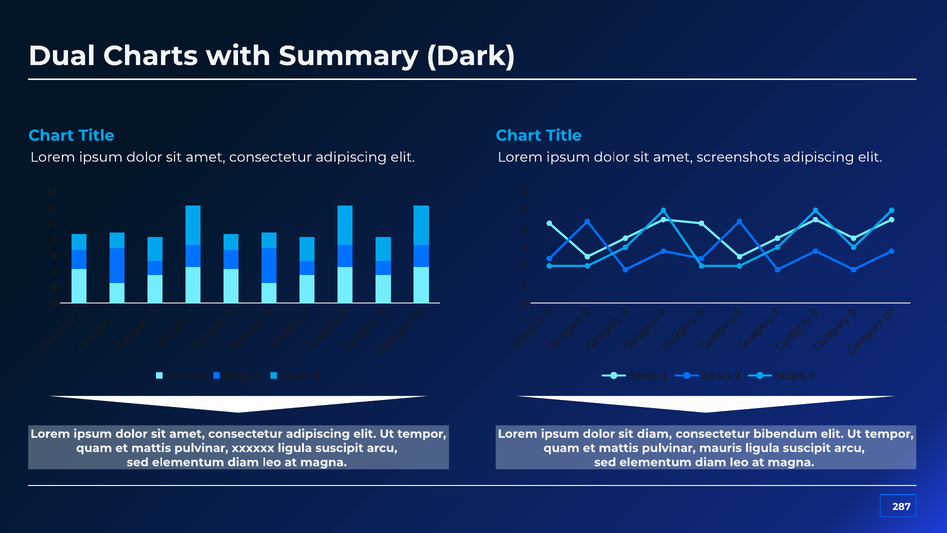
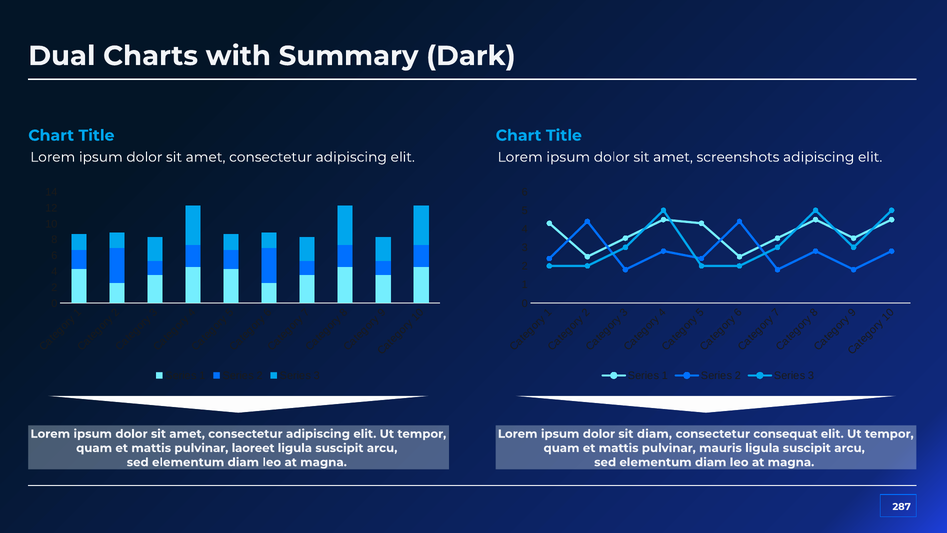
bibendum: bibendum -> consequat (785, 434)
xxxxxx: xxxxxx -> laoreet (253, 448)
